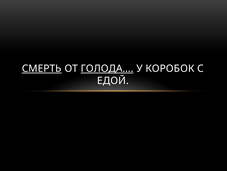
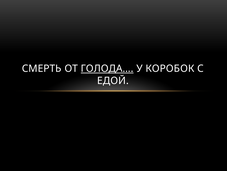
СМЕРТЬ underline: present -> none (42, 68)
